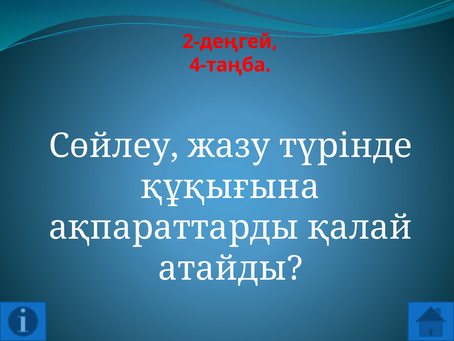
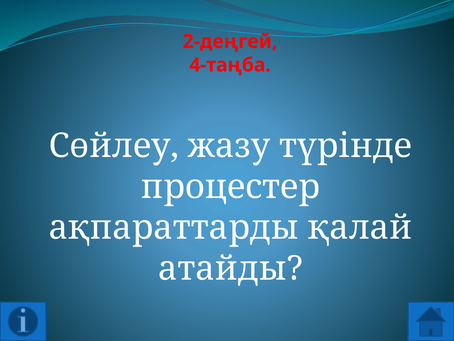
құқығына: құқығына -> процестер (231, 186)
